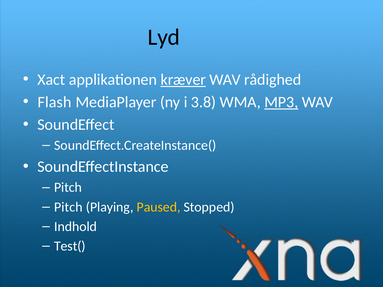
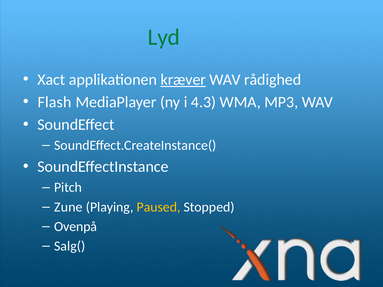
Lyd colour: black -> green (164, 37)
3.8: 3.8 -> 4.3 (204, 102)
MP3 underline: present -> none (281, 102)
Pitch: Pitch -> Zune (68, 207)
Indhold: Indhold -> Ovenpå (76, 227)
Test(: Test( -> Salg( (70, 246)
